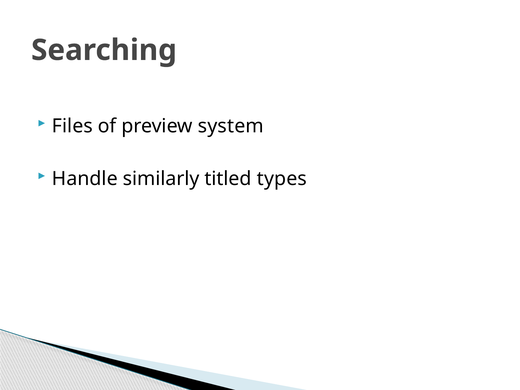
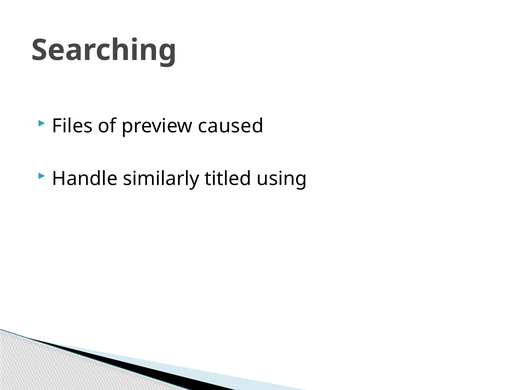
system: system -> caused (231, 126)
types: types -> using (282, 179)
